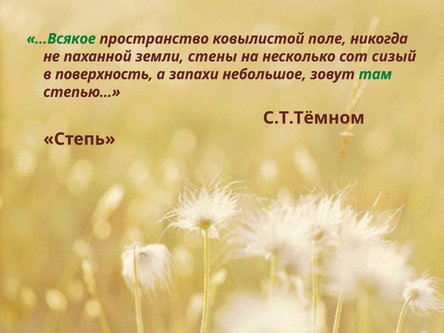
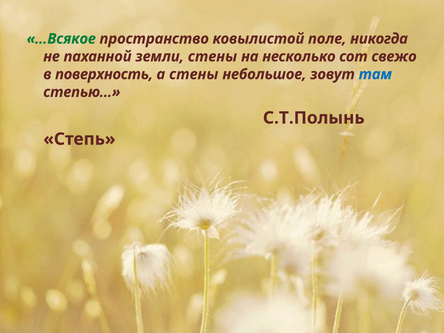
сизый: сизый -> свежо (394, 57)
а запахи: запахи -> стены (194, 74)
там colour: green -> blue (375, 74)
С.Т.Тёмном: С.Т.Тёмном -> С.Т.Полынь (314, 118)
